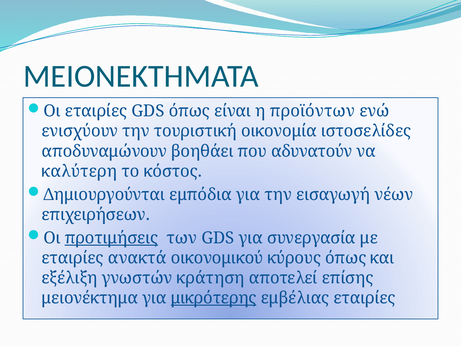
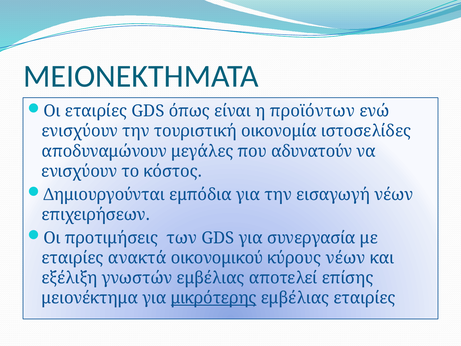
βοηθάει: βοηθάει -> μεγάλες (202, 151)
καλύτερη: καλύτερη -> ενισχύουν (79, 171)
προτιμήσεις underline: present -> none (111, 238)
κύρους όπως: όπως -> νέων (346, 258)
γνωστών κράτηση: κράτηση -> εμβέλιας (211, 278)
